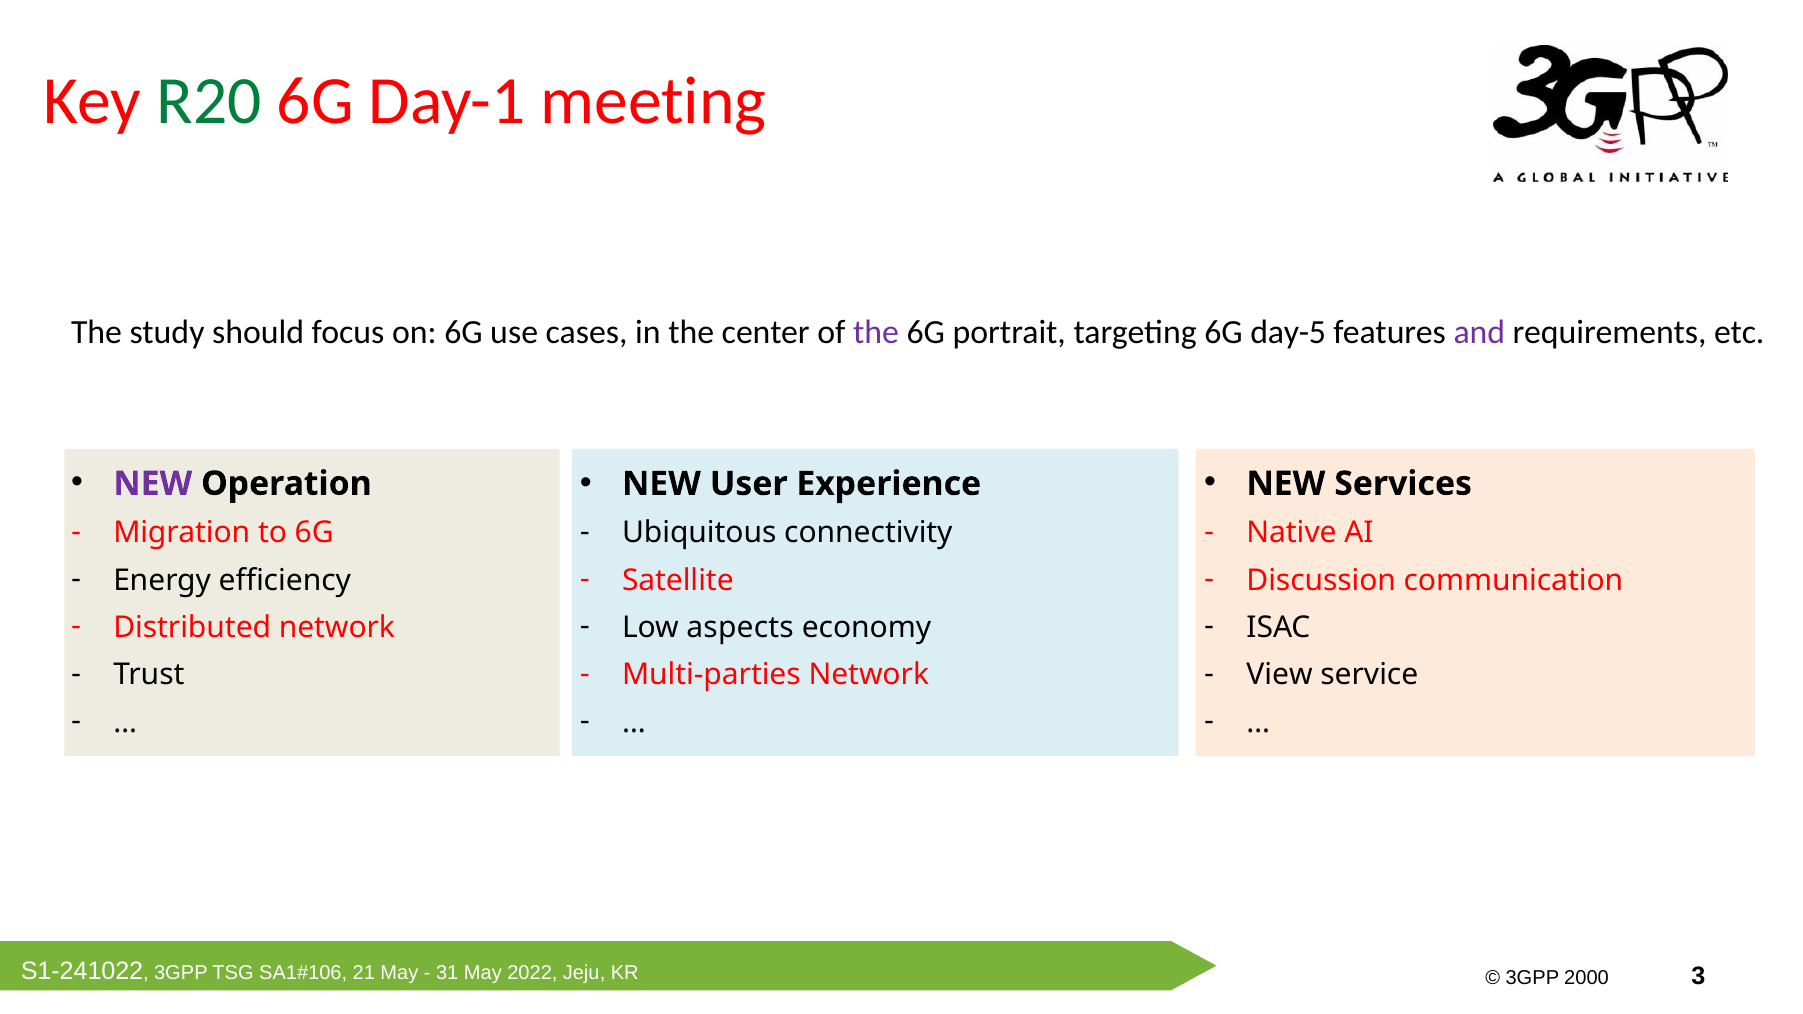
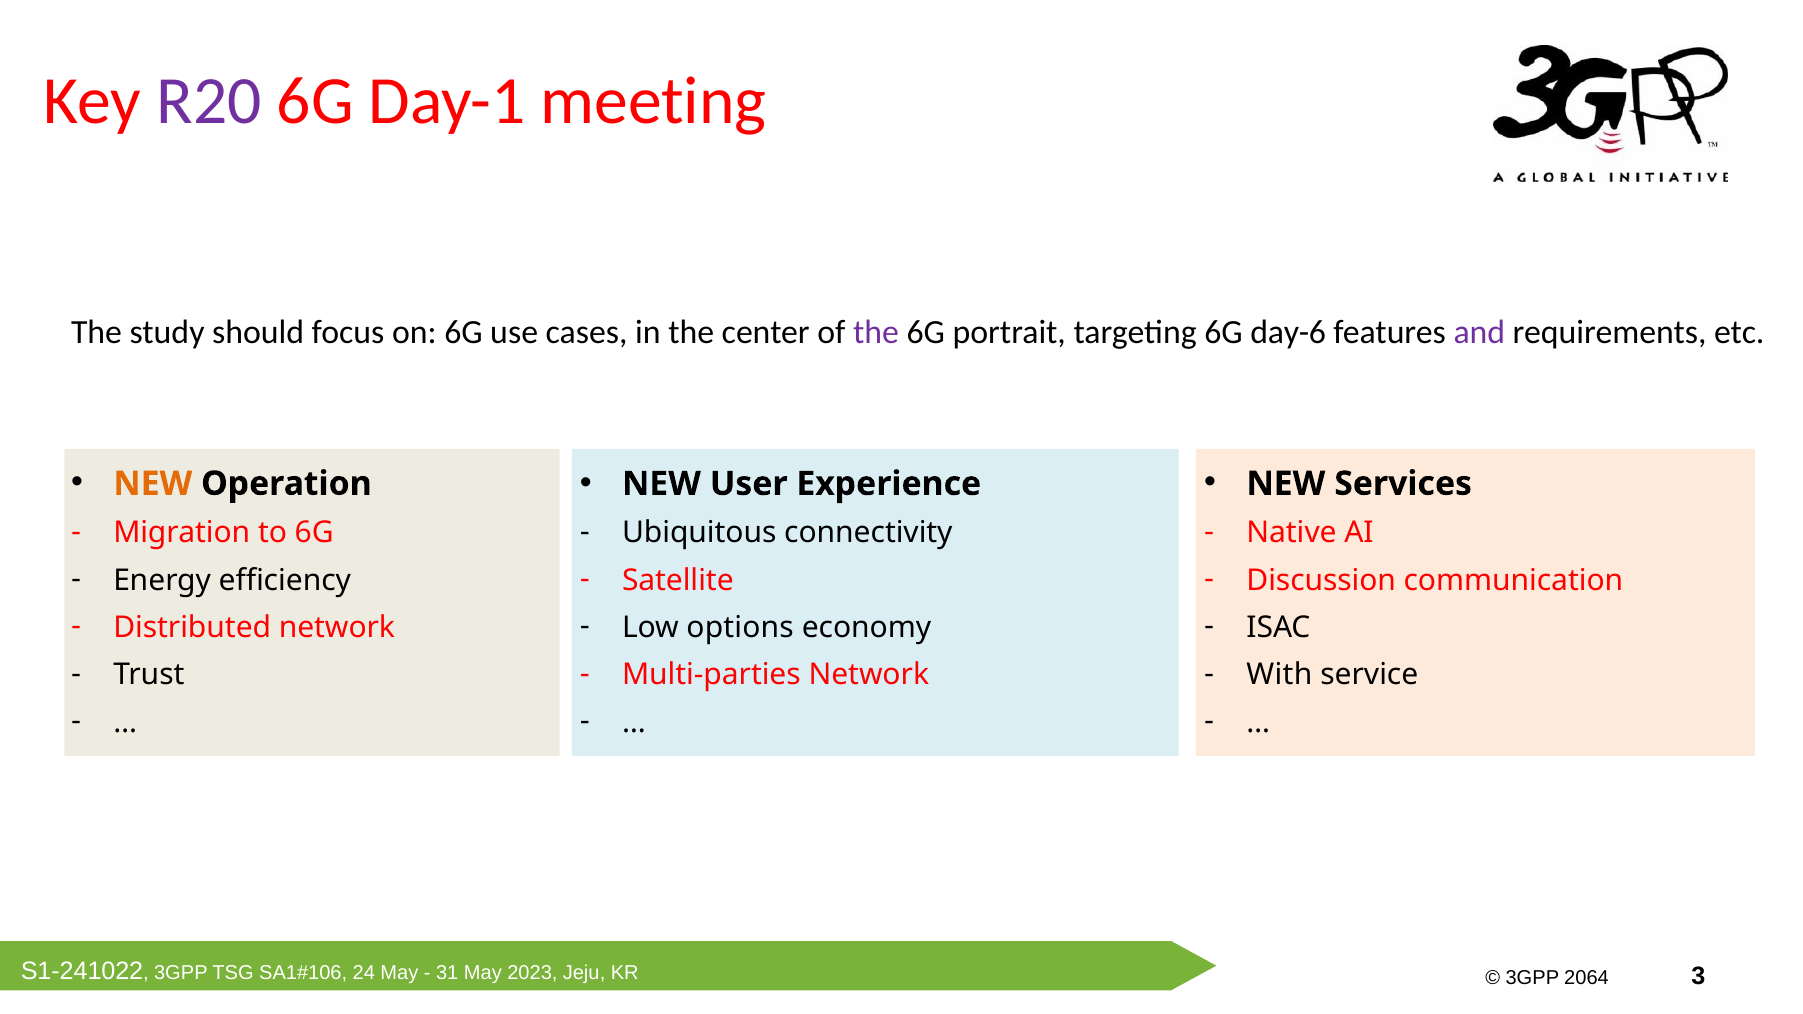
R20 colour: green -> purple (209, 101)
day-5: day-5 -> day-6 (1288, 332)
NEW colour: purple -> orange (153, 484)
aspects: aspects -> options (740, 628)
View: View -> With (1279, 675)
21: 21 -> 24 (364, 973)
2022: 2022 -> 2023 (532, 973)
2000: 2000 -> 2064 (1587, 978)
